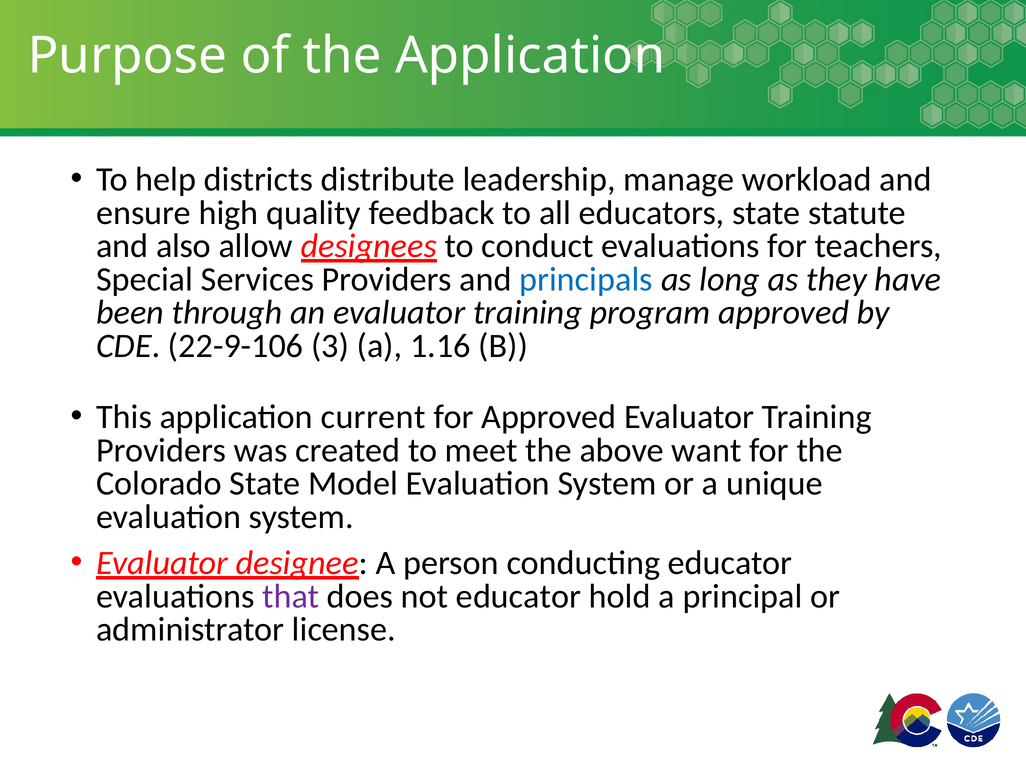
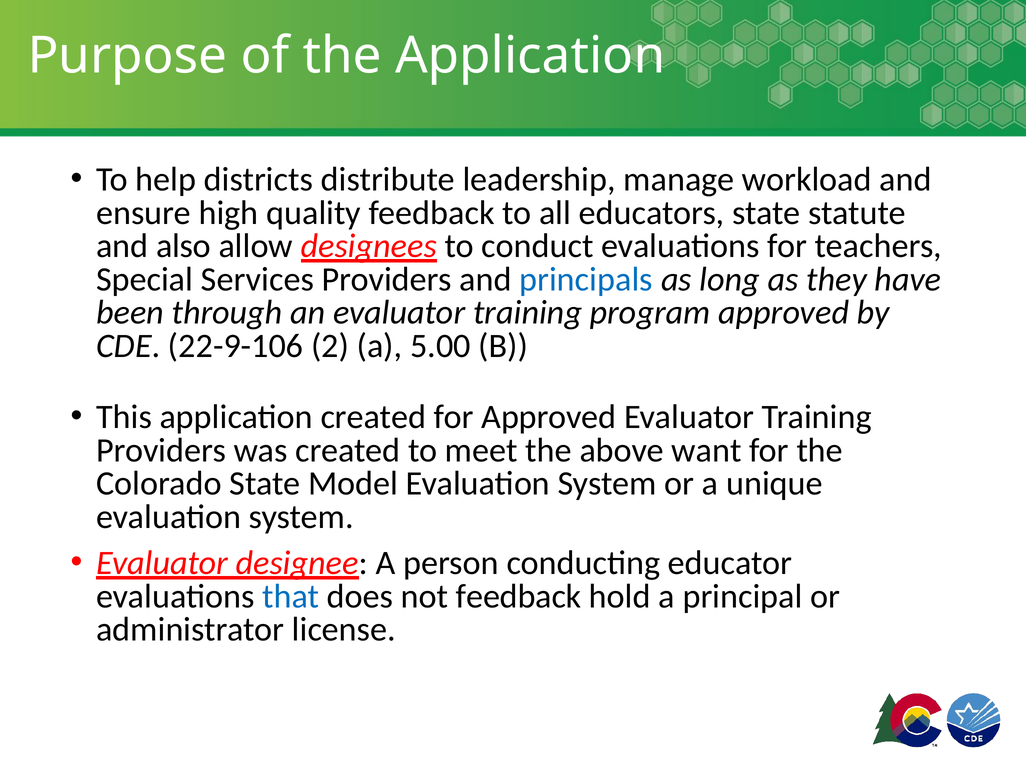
3: 3 -> 2 (330, 346)
1.16: 1.16 -> 5.00 (440, 346)
application current: current -> created (373, 417)
that colour: purple -> blue (291, 596)
not educator: educator -> feedback (519, 596)
